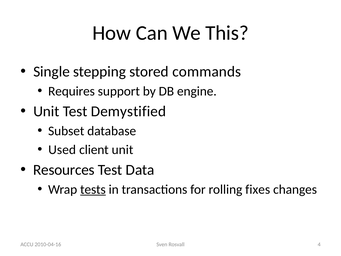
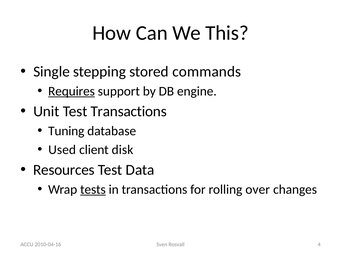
Requires underline: none -> present (72, 91)
Test Demystified: Demystified -> Transactions (129, 111)
Subset: Subset -> Tuning (66, 131)
client unit: unit -> disk (122, 150)
fixes: fixes -> over (258, 189)
